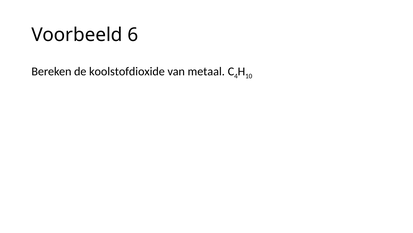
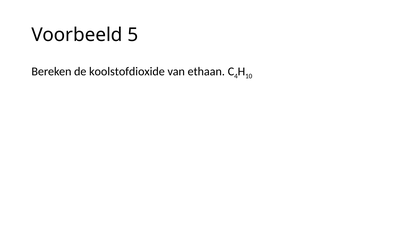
6: 6 -> 5 (133, 35)
metaal: metaal -> ethaan (206, 71)
